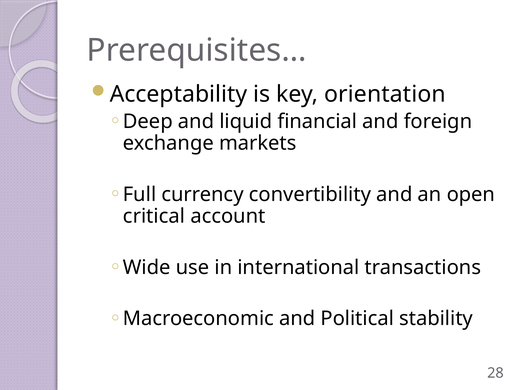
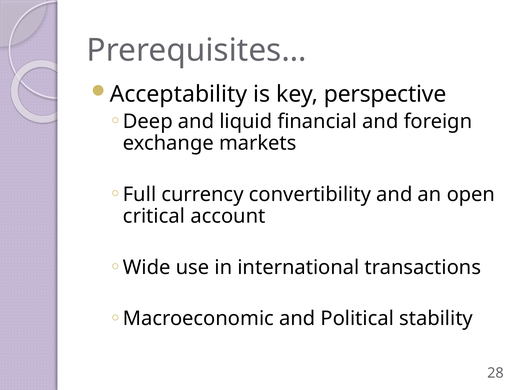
orientation: orientation -> perspective (385, 94)
